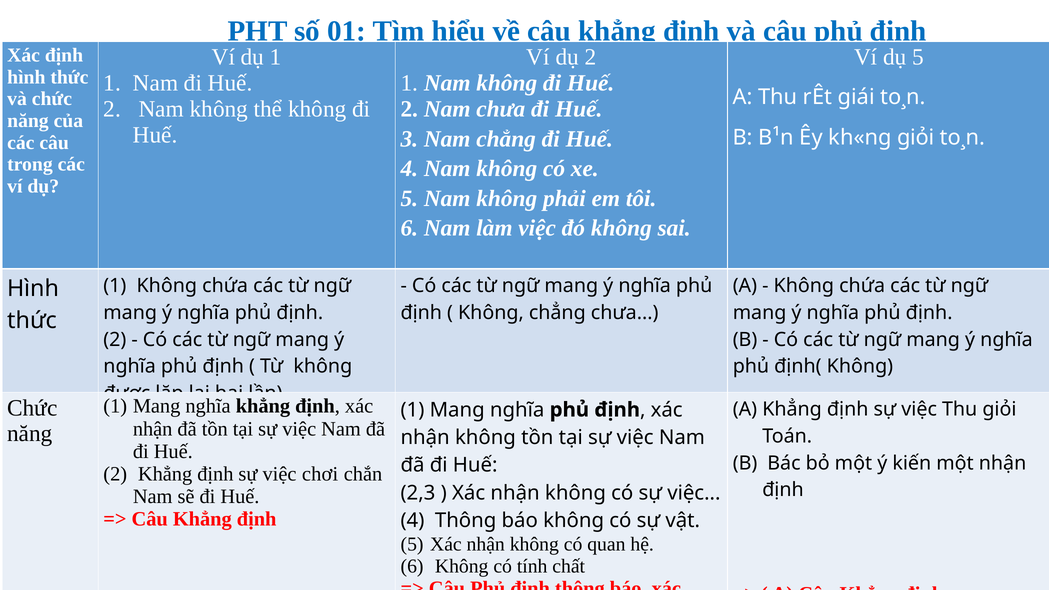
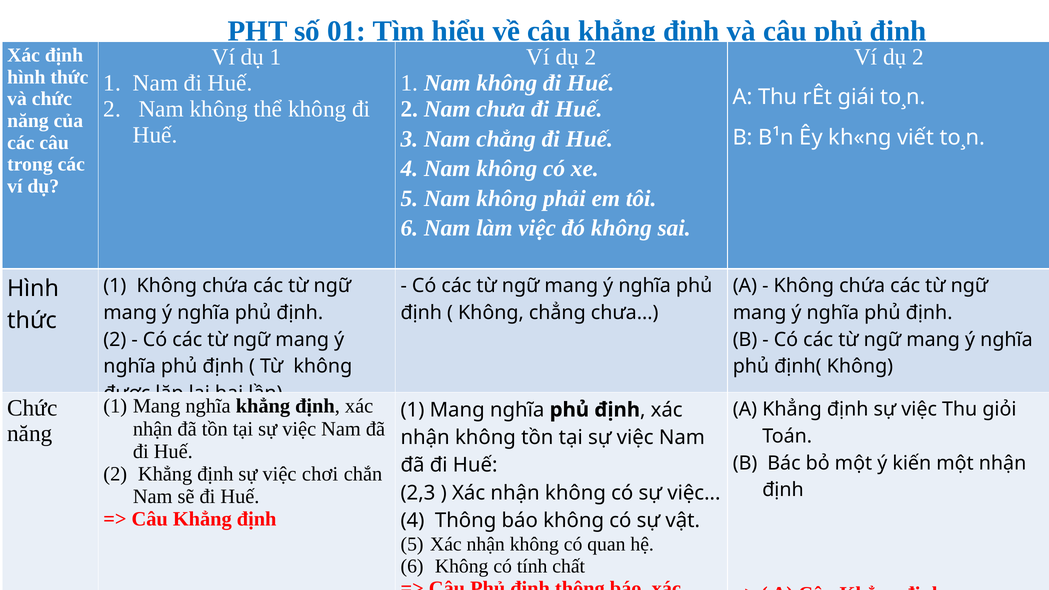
5: 5 -> 2 (918, 57)
kh«ng giỏi: giỏi -> viết (916, 138)
